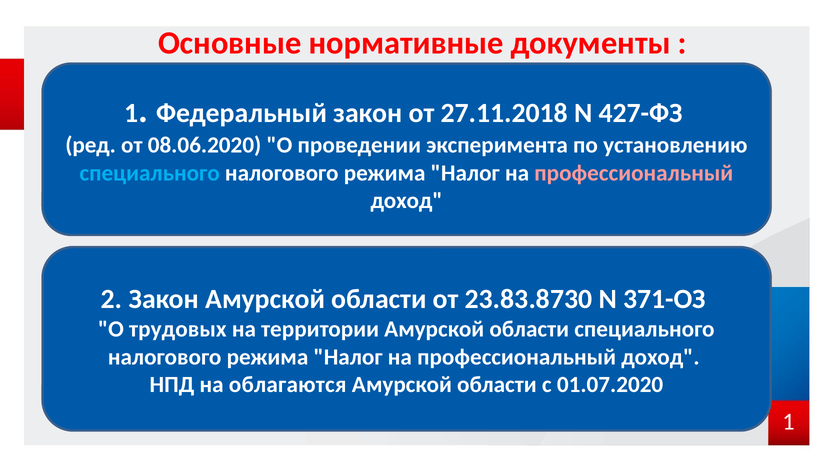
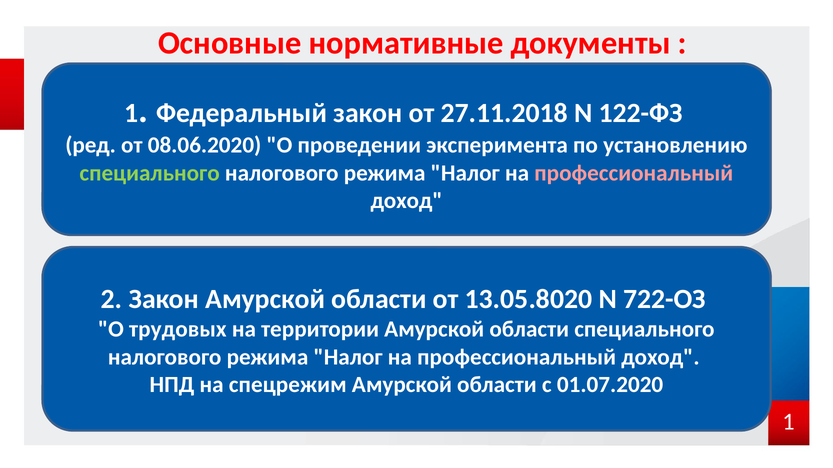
427-ФЗ: 427-ФЗ -> 122-ФЗ (641, 113)
специального colour: light blue -> light green (150, 173)
23.83.8730: 23.83.8730 -> 13.05.8020 (529, 300)
371-ОЗ: 371-ОЗ -> 722-ОЗ (664, 300)
облагаются: облагаются -> спецрежим (288, 385)
